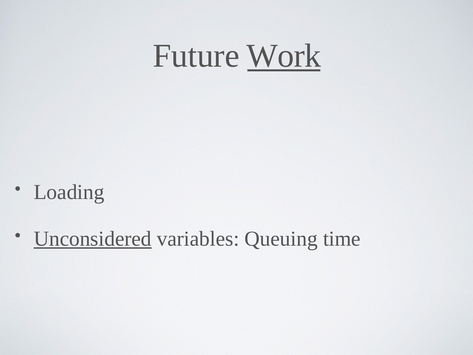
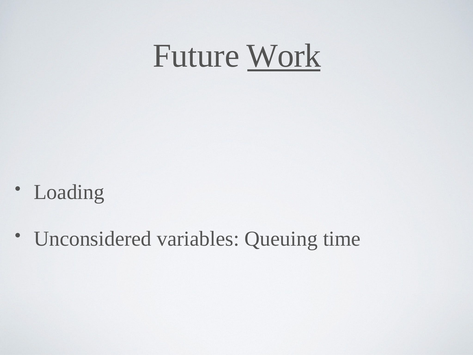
Unconsidered underline: present -> none (93, 239)
